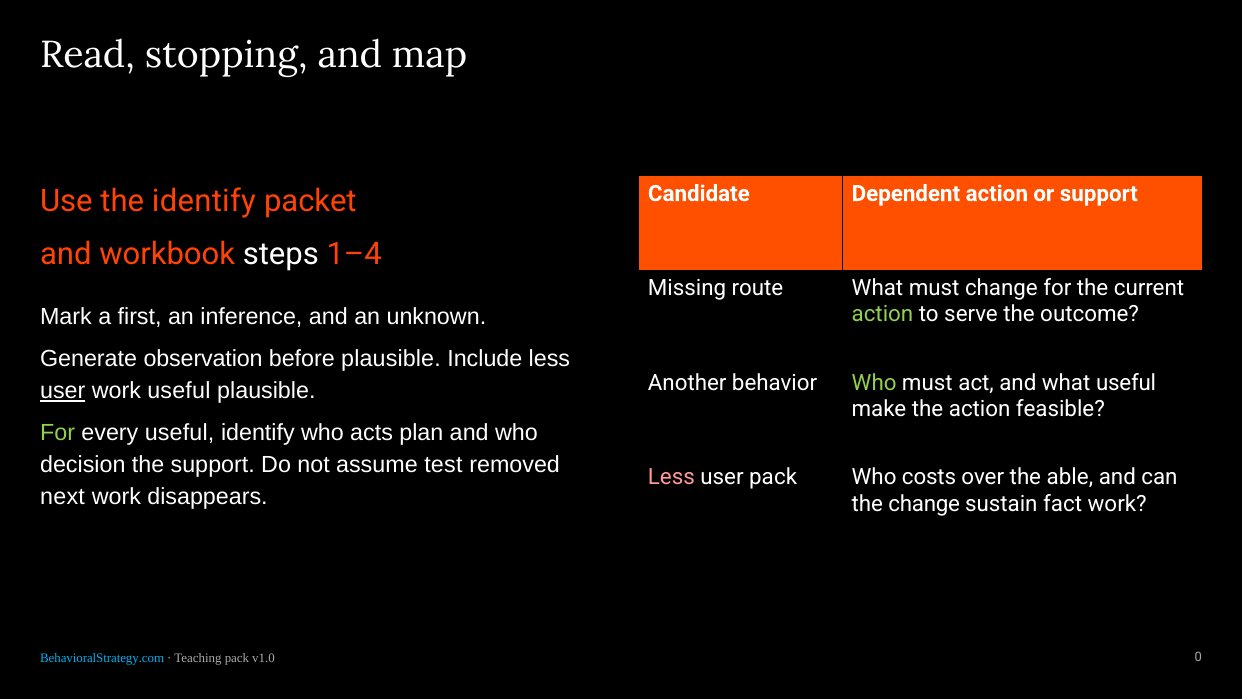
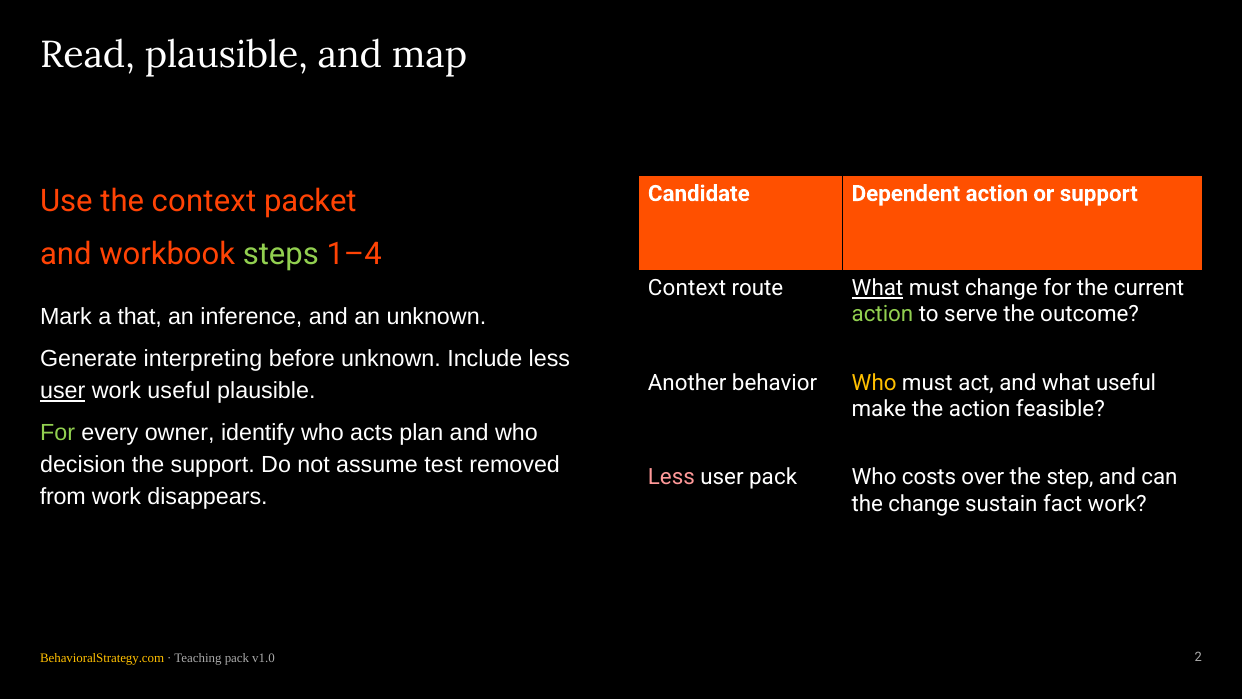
Read stopping: stopping -> plausible (226, 55)
the identify: identify -> context (204, 201)
steps colour: white -> light green (281, 254)
Missing: Missing -> Context (687, 288)
What underline: none -> present (877, 288)
first: first -> that (140, 317)
observation: observation -> interpreting (203, 359)
before plausible: plausible -> unknown (391, 359)
Who colour: light green -> yellow (874, 383)
every useful: useful -> owner (180, 433)
able: able -> step (1070, 477)
next: next -> from (63, 497)
BehavioralStrategy.com colour: light blue -> yellow (102, 657)
0: 0 -> 2 (1198, 657)
